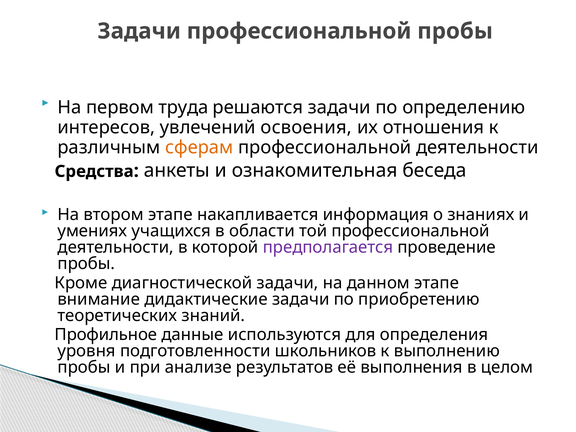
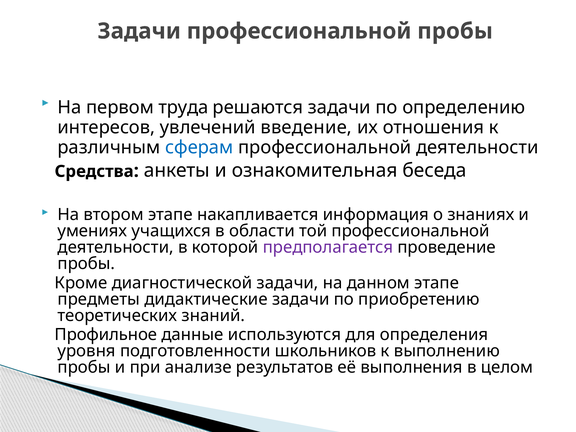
освоения: освоения -> введение (306, 127)
сферам colour: orange -> blue (199, 147)
внимание: внимание -> предметы (99, 299)
